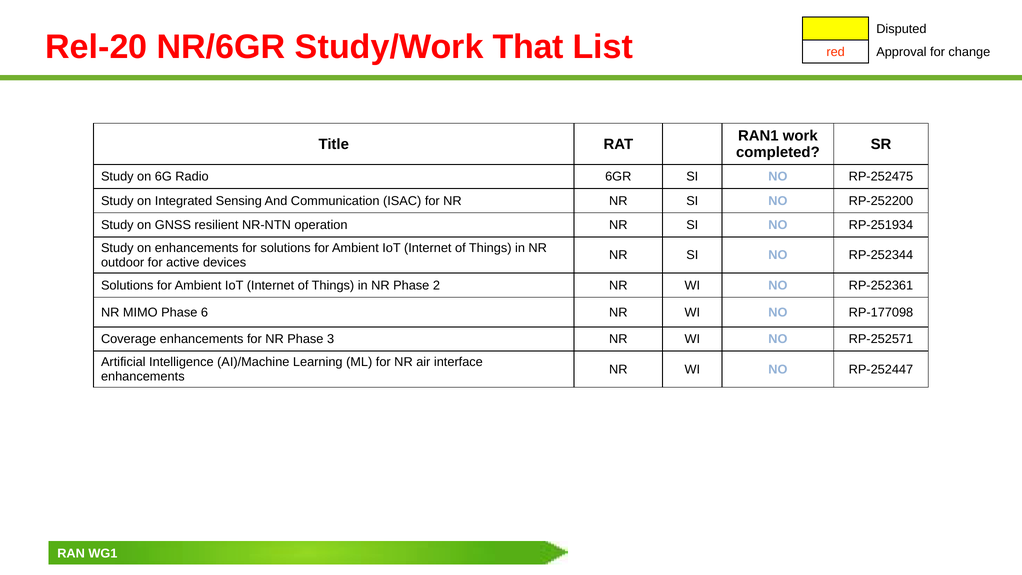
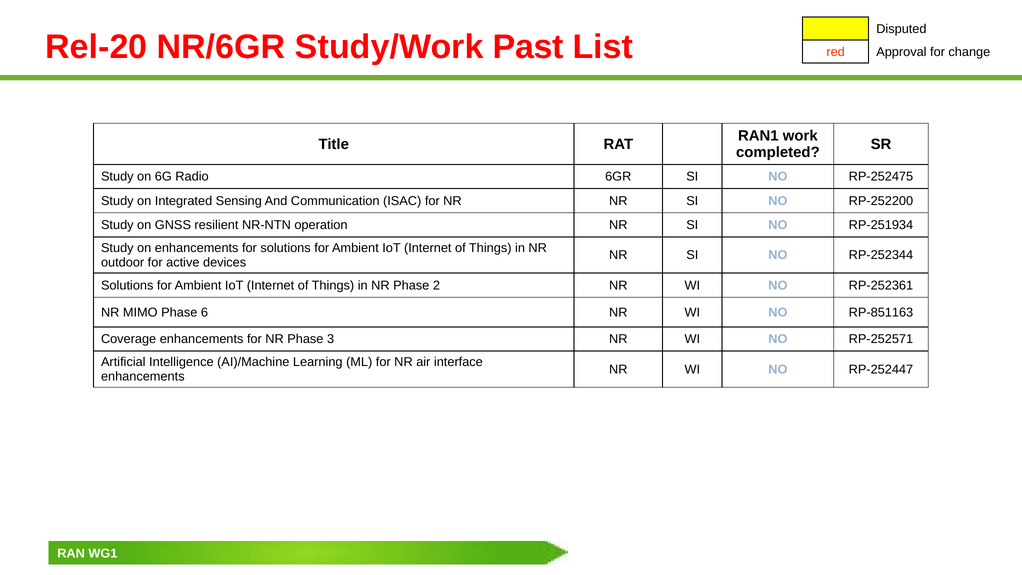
That: That -> Past (528, 47)
RP-177098: RP-177098 -> RP-851163 (881, 312)
